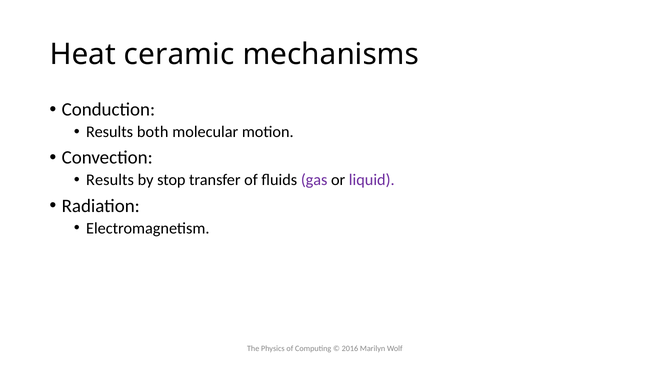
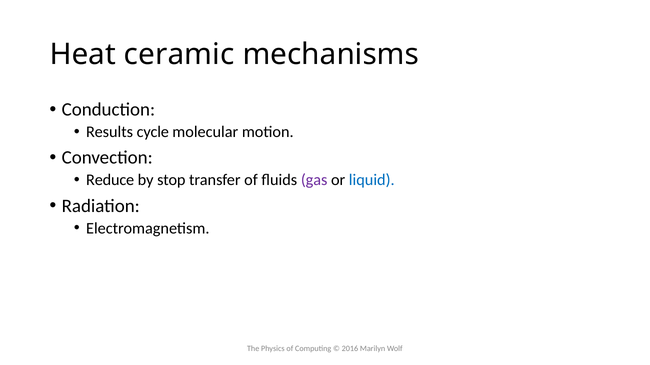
both: both -> cycle (153, 132)
Results: Results -> Reduce (110, 180)
liquid colour: purple -> blue (372, 180)
